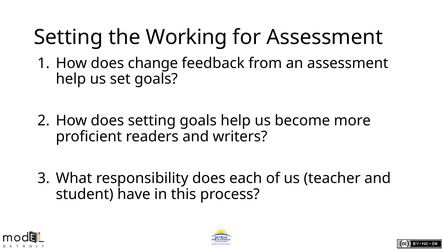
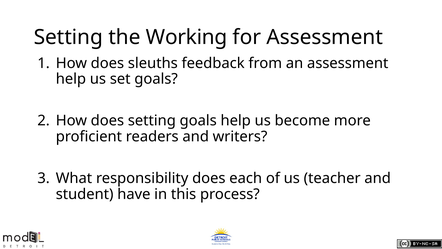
change: change -> sleuths (153, 63)
